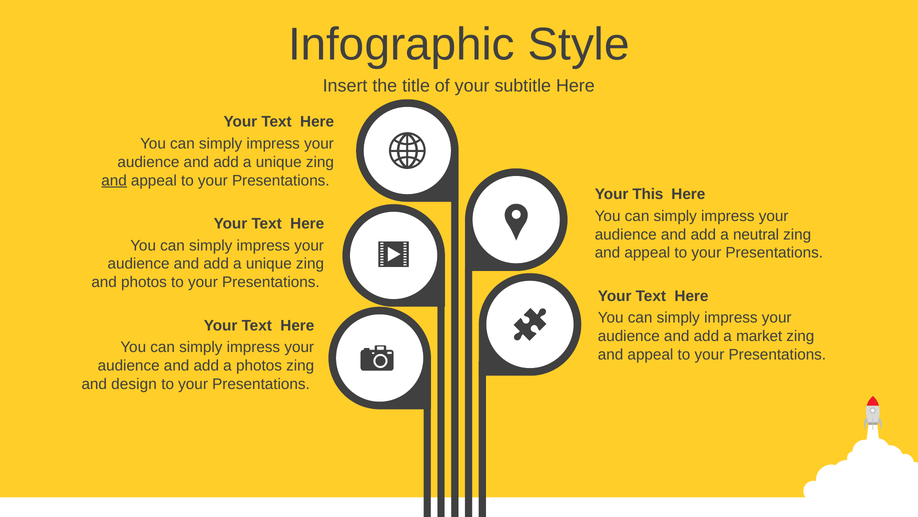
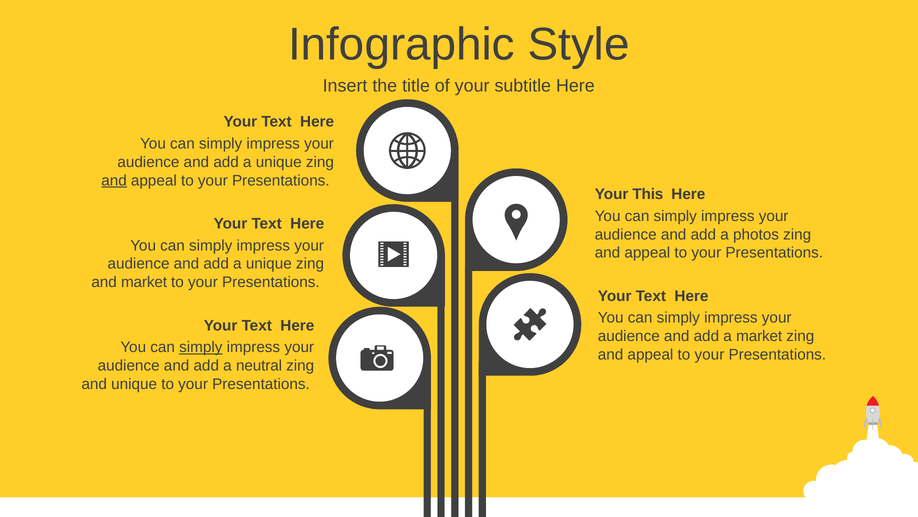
neutral: neutral -> photos (756, 234)
and photos: photos -> market (144, 282)
simply underline: none -> present (201, 347)
a photos: photos -> neutral (259, 365)
and design: design -> unique (134, 384)
